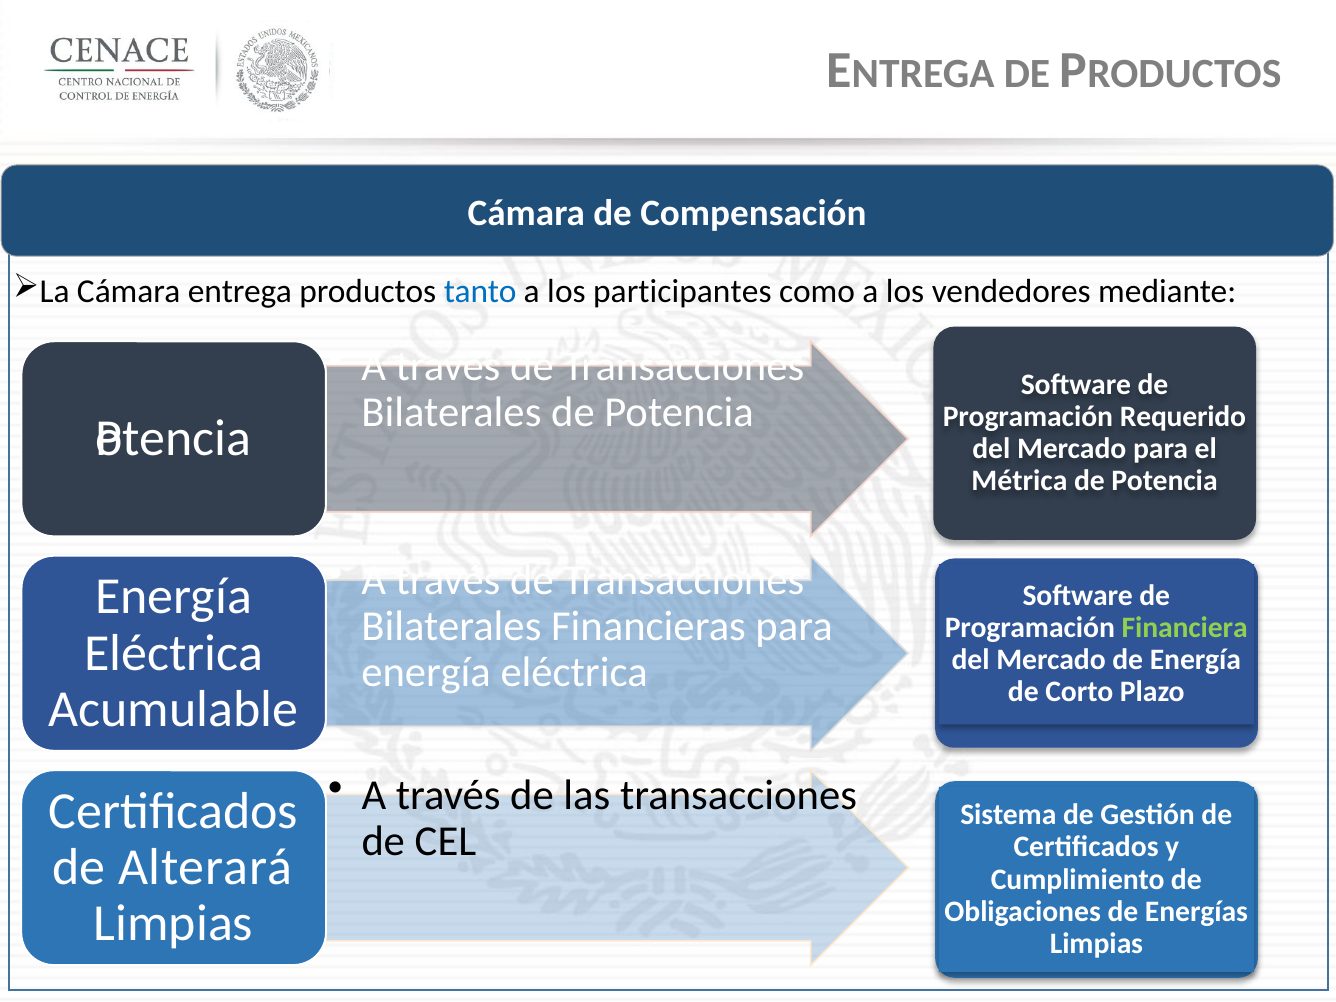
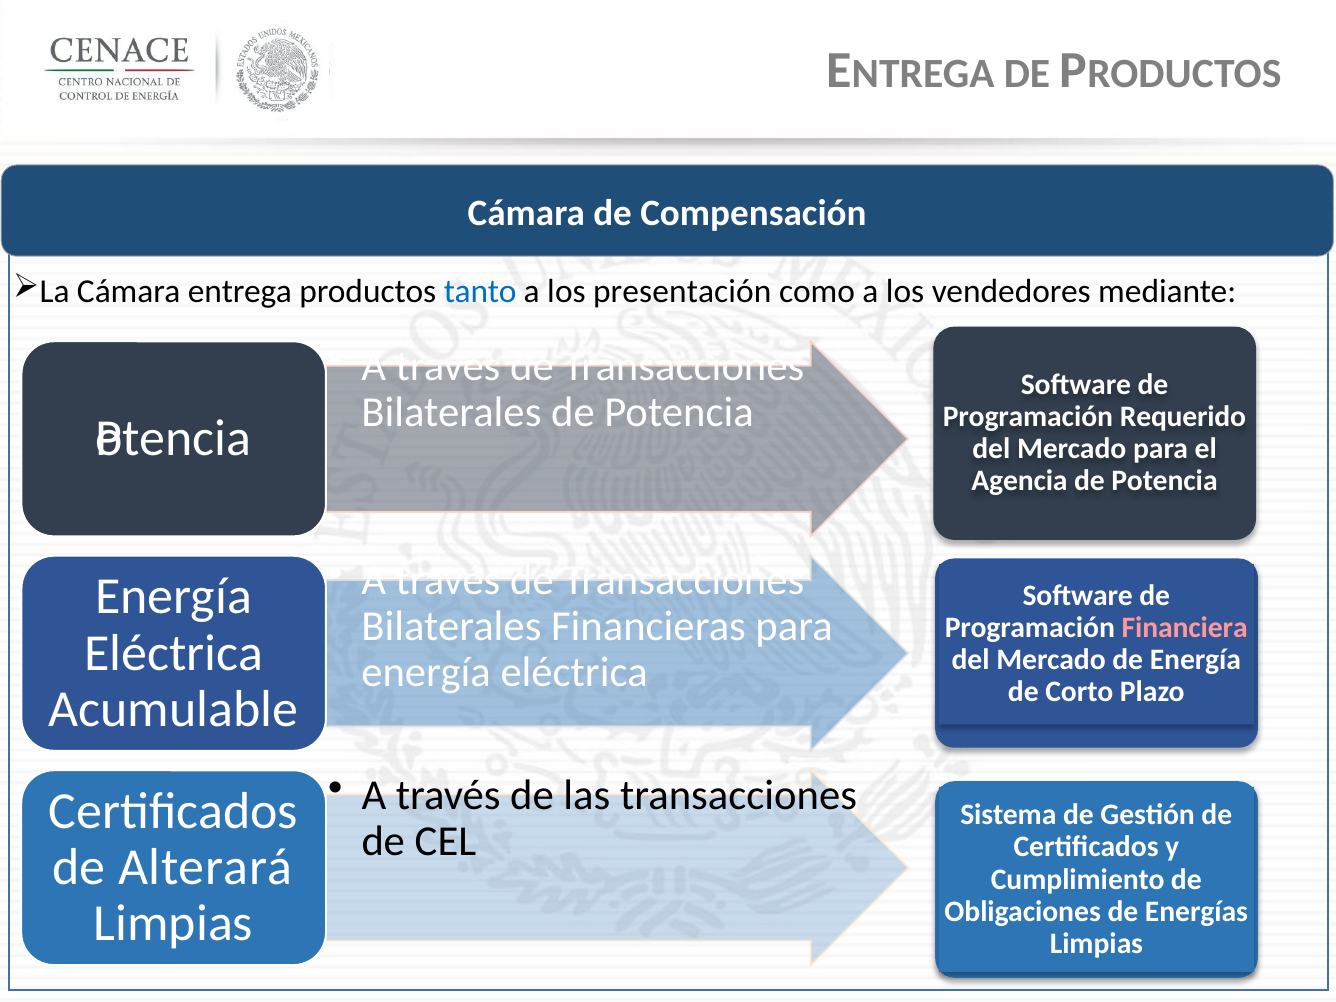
participantes: participantes -> presentación (682, 291)
Métrica: Métrica -> Agencia (1020, 481)
Financiera colour: light green -> pink (1185, 628)
